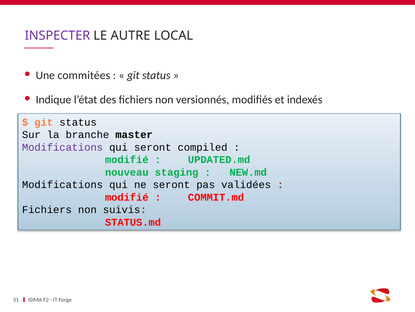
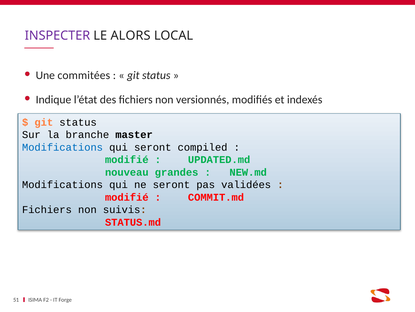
AUTRE: AUTRE -> ALORS (131, 36)
Modifications colour: purple -> blue (63, 147)
staging: staging -> grandes (177, 172)
